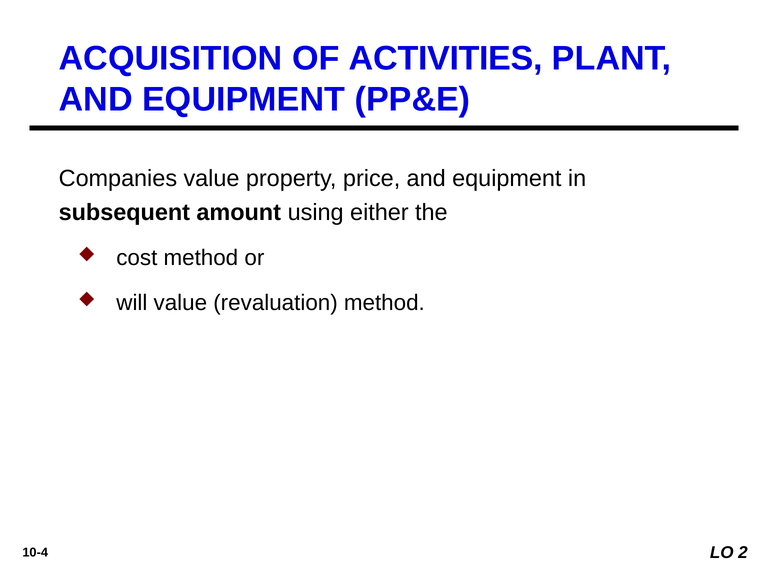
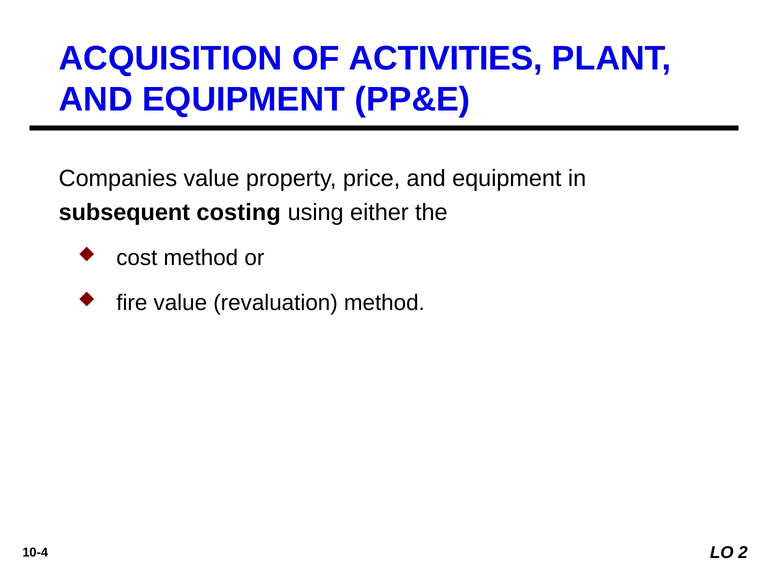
amount: amount -> costing (239, 212)
will: will -> fire (132, 303)
